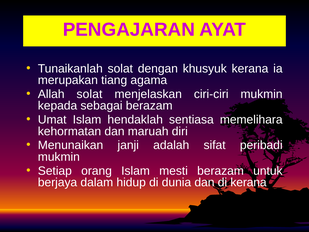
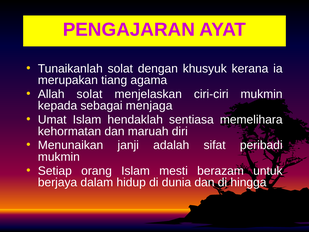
sebagai berazam: berazam -> menjaga (149, 106)
di kerana: kerana -> hingga (248, 182)
